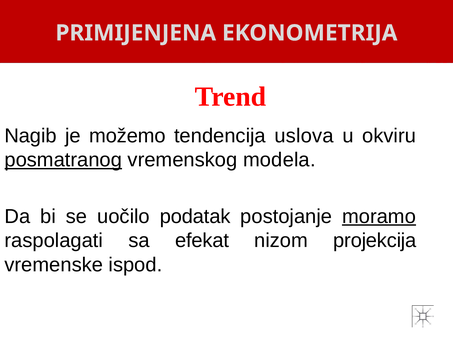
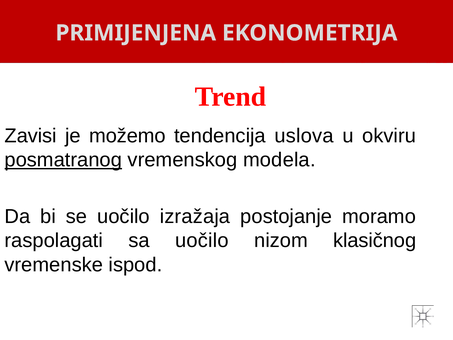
Nagib: Nagib -> Zavisi (31, 136)
podatak: podatak -> izražaja (195, 216)
moramo underline: present -> none (379, 216)
sa efekat: efekat -> uočilo (202, 240)
projekcija: projekcija -> klasičnog (375, 240)
